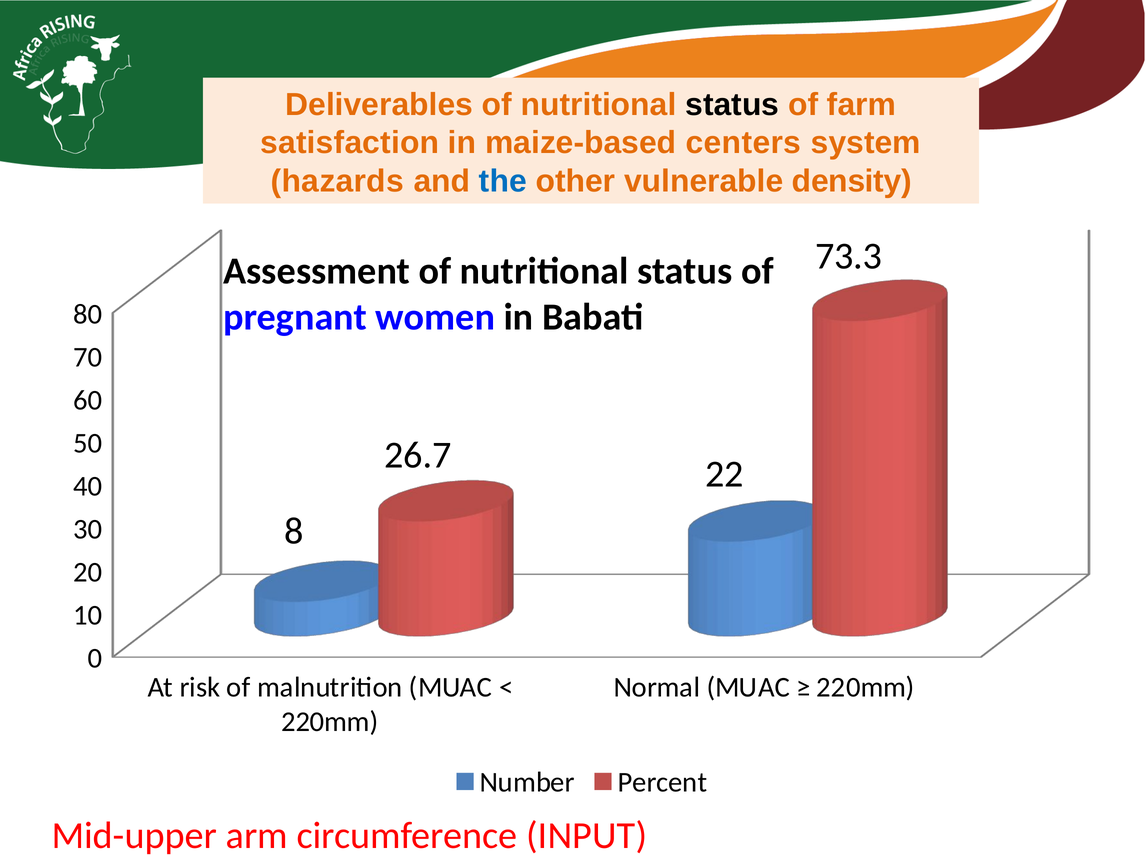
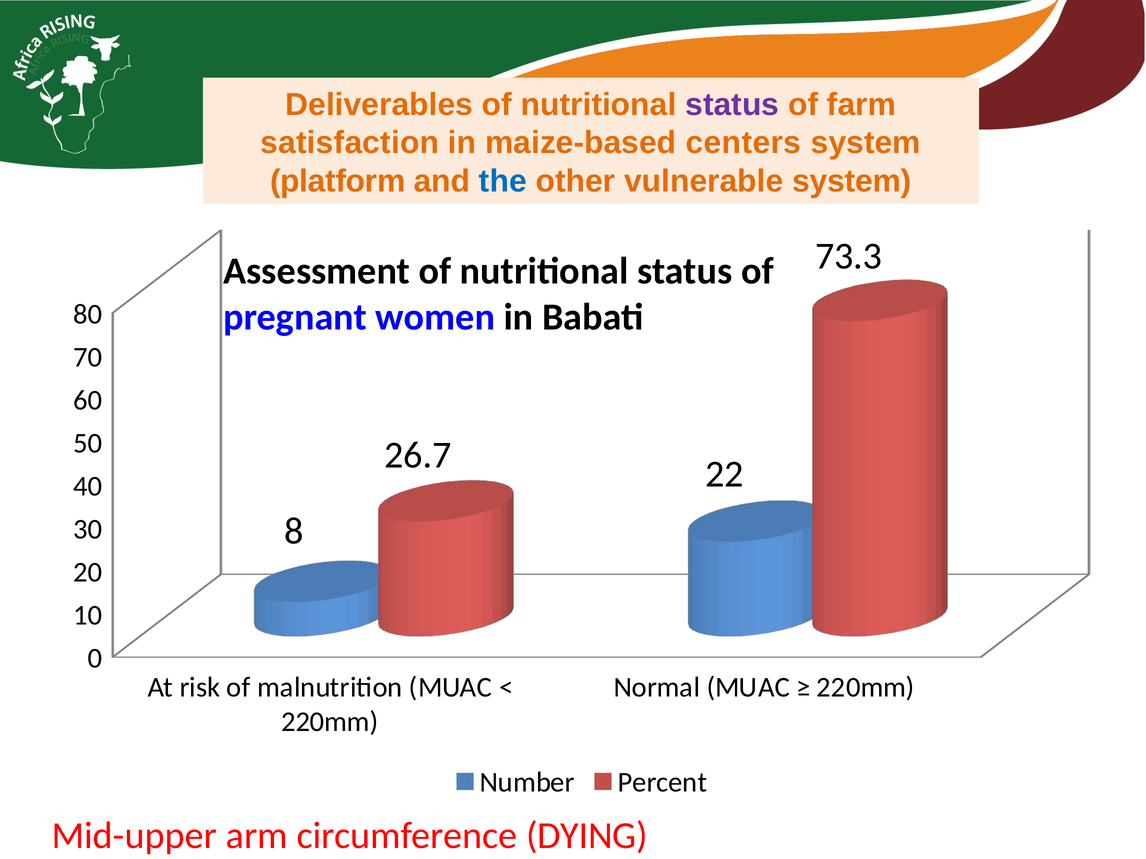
status colour: black -> purple (732, 105)
hazards: hazards -> platform (338, 181)
vulnerable density: density -> system (852, 181)
INPUT: INPUT -> DYING (587, 836)
